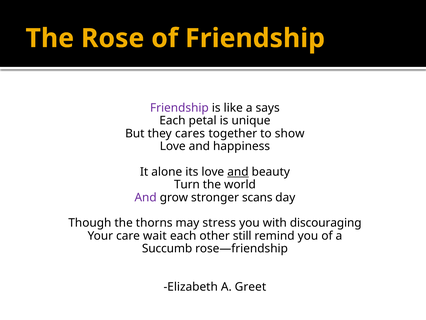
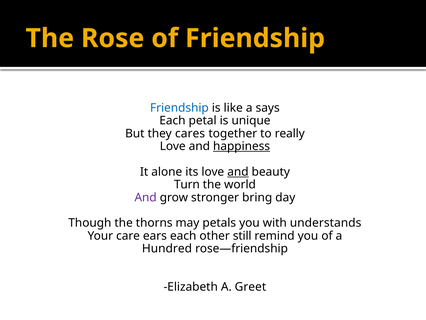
Friendship colour: purple -> blue (179, 108)
show: show -> really (290, 133)
happiness underline: none -> present (242, 146)
scans: scans -> bring (257, 197)
stress: stress -> petals (219, 223)
discouraging: discouraging -> understands (326, 223)
wait: wait -> ears (155, 235)
Succumb: Succumb -> Hundred (167, 248)
